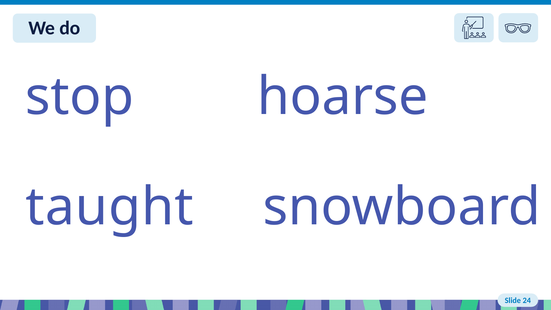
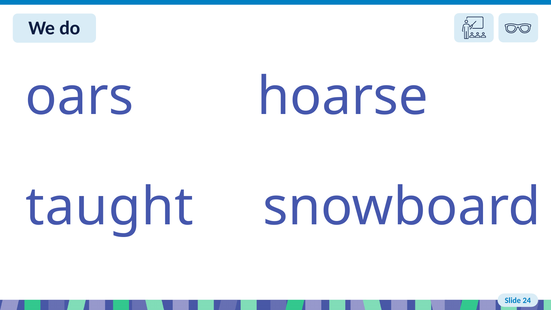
stop: stop -> oars (79, 97)
